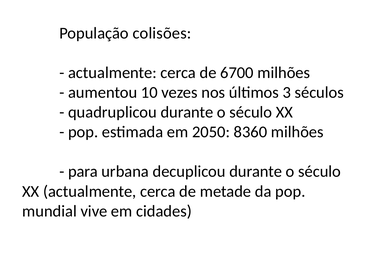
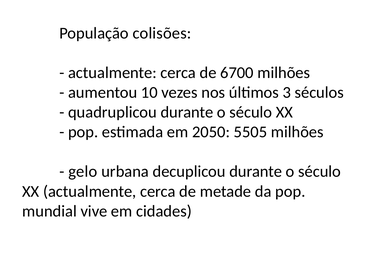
8360: 8360 -> 5505 (250, 132)
para: para -> gelo (83, 172)
